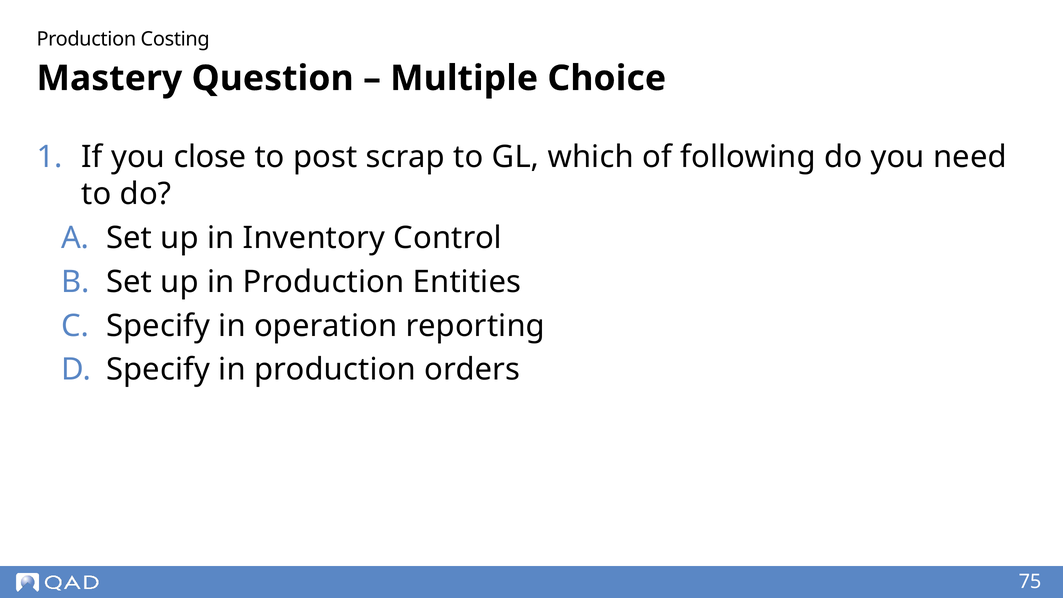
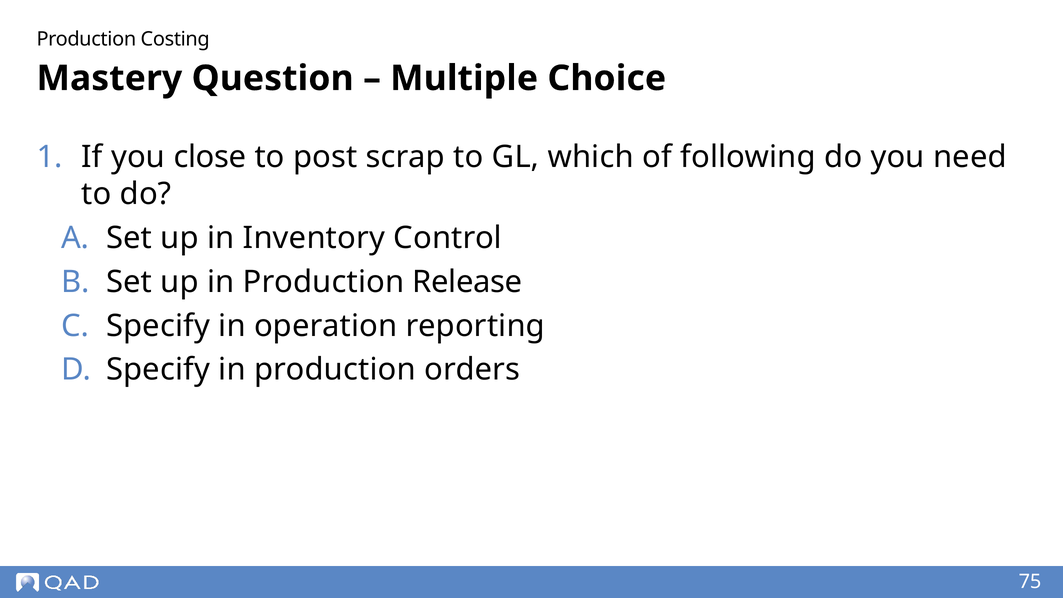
Entities: Entities -> Release (467, 282)
